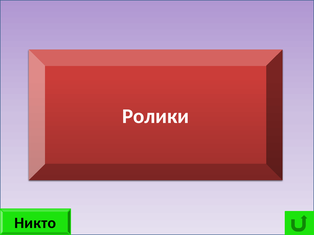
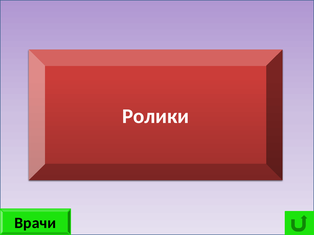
Никто: Никто -> Врачи (35, 224)
